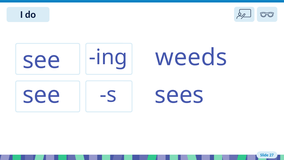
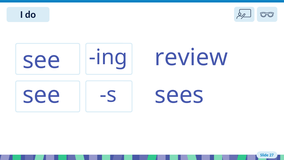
weeds: weeds -> review (191, 57)
